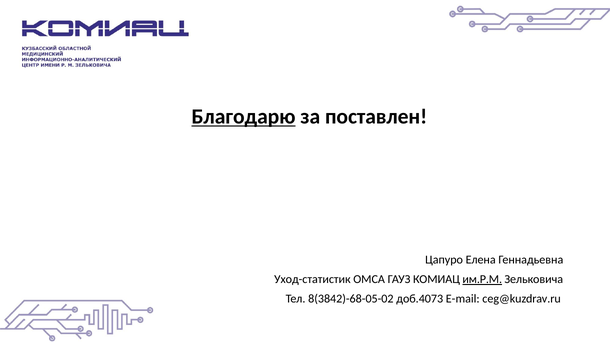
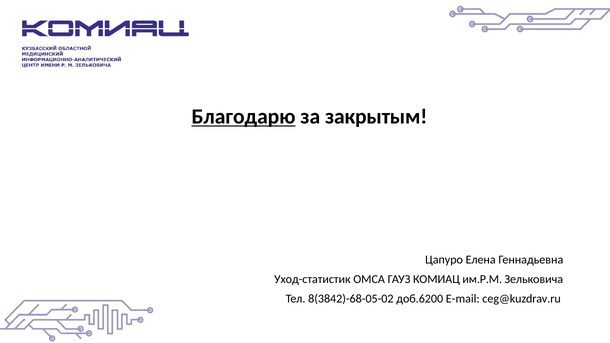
поставлен: поставлен -> закрытым (376, 117)
им.Р.М underline: present -> none (482, 279)
доб.4073: доб.4073 -> доб.6200 (420, 299)
